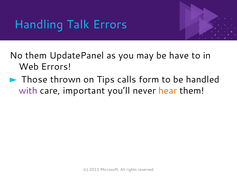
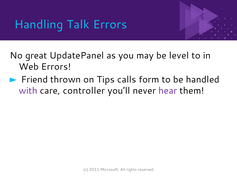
No them: them -> great (36, 55)
have: have -> level (179, 55)
Those: Those -> Friend (34, 79)
important: important -> controller (84, 91)
hear colour: orange -> purple (168, 91)
